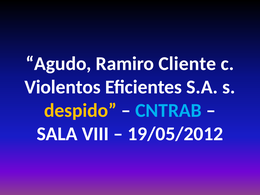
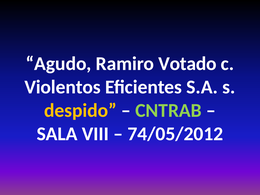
Cliente: Cliente -> Votado (188, 64)
CNTRAB colour: light blue -> light green (168, 111)
19/05/2012: 19/05/2012 -> 74/05/2012 (175, 134)
